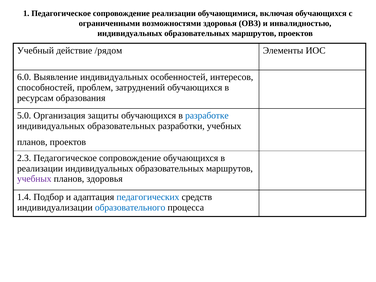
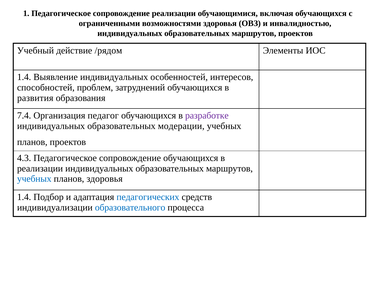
6.0: 6.0 -> 1.4 (24, 77)
ресурсам: ресурсам -> развития (35, 98)
5.0: 5.0 -> 7.4 (24, 116)
защиты: защиты -> педагог (103, 116)
разработке colour: blue -> purple (207, 116)
разработки: разработки -> модерации (181, 126)
2.3: 2.3 -> 4.3 (24, 158)
учебных colour: purple -> blue (34, 179)
